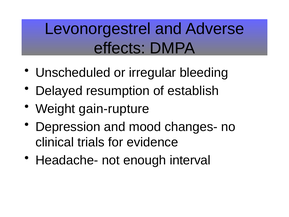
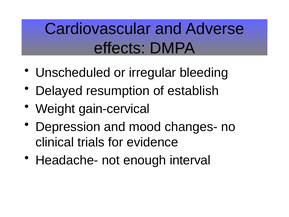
Levonorgestrel: Levonorgestrel -> Cardiovascular (98, 29)
gain-rupture: gain-rupture -> gain-cervical (114, 109)
